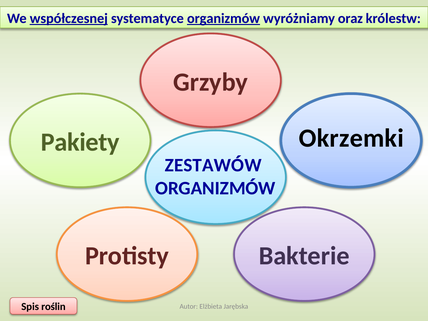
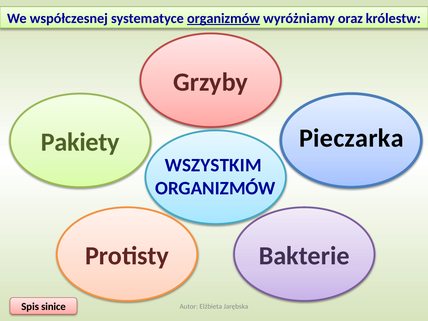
współczesnej underline: present -> none (69, 18)
Okrzemki: Okrzemki -> Pieczarka (351, 138)
ZESTAWÓW: ZESTAWÓW -> WSZYSTKIM (213, 165)
roślin: roślin -> sinice (53, 307)
